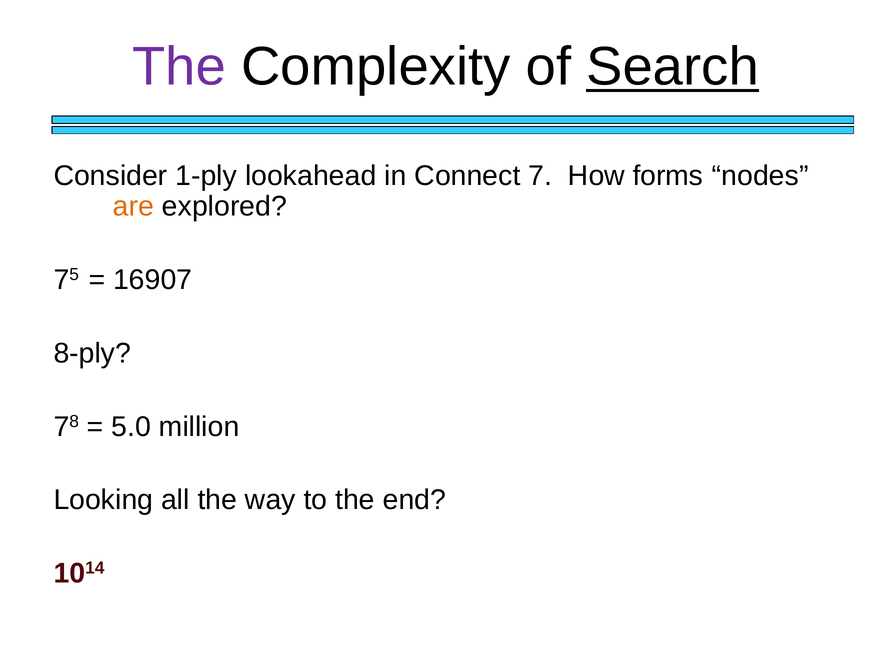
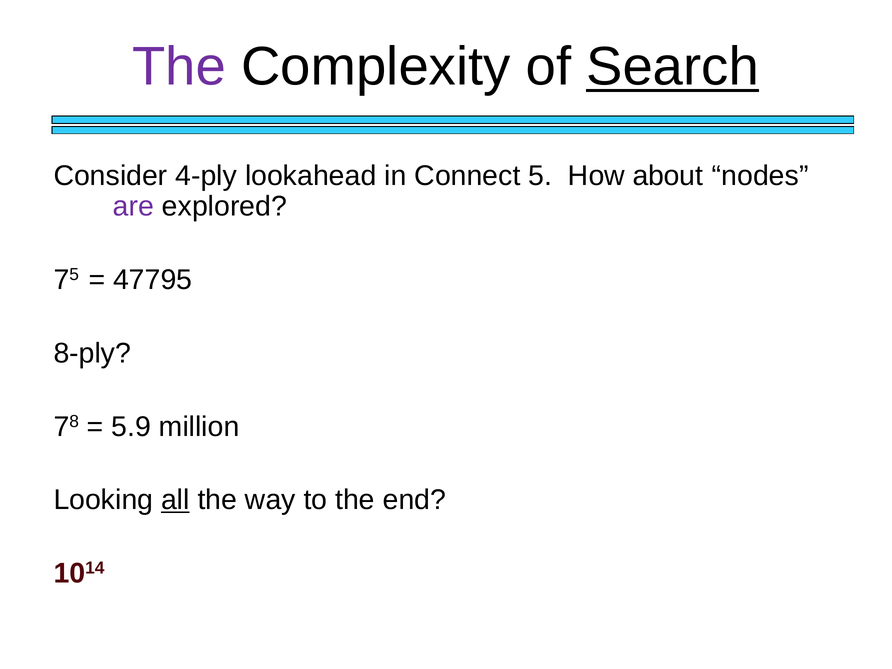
1-ply: 1-ply -> 4-ply (206, 176)
7: 7 -> 5 (540, 176)
forms: forms -> about (668, 176)
are colour: orange -> purple (134, 207)
16907: 16907 -> 47795 (153, 280)
5.0: 5.0 -> 5.9 (131, 427)
all underline: none -> present (175, 500)
